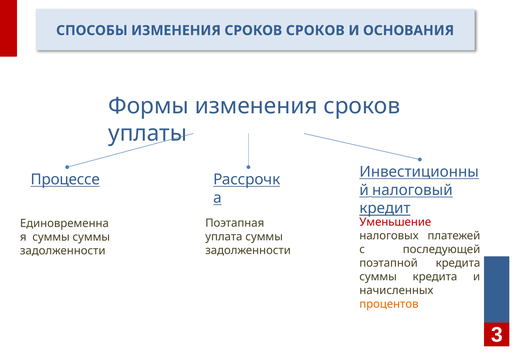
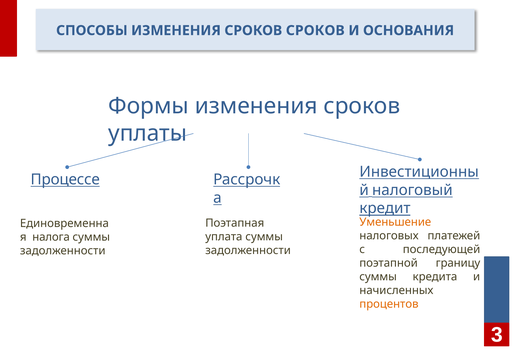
Уменьшение colour: red -> orange (395, 222)
суммы: суммы -> налога (51, 237)
поэтапной кредита: кредита -> границу (458, 263)
